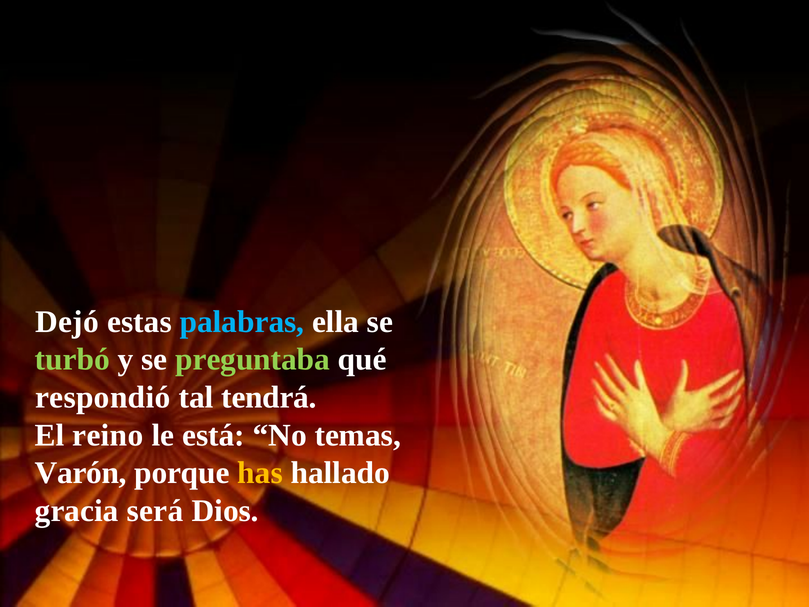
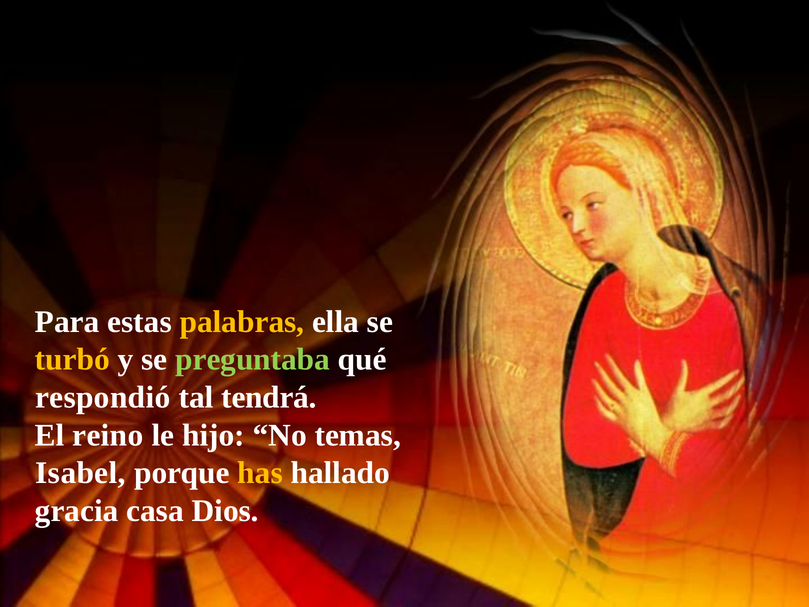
Dejó: Dejó -> Para (67, 322)
palabras colour: light blue -> yellow (242, 322)
turbó colour: light green -> yellow (72, 359)
está: está -> hijo (214, 435)
Varón: Varón -> Isabel (80, 473)
será: será -> casa (155, 511)
